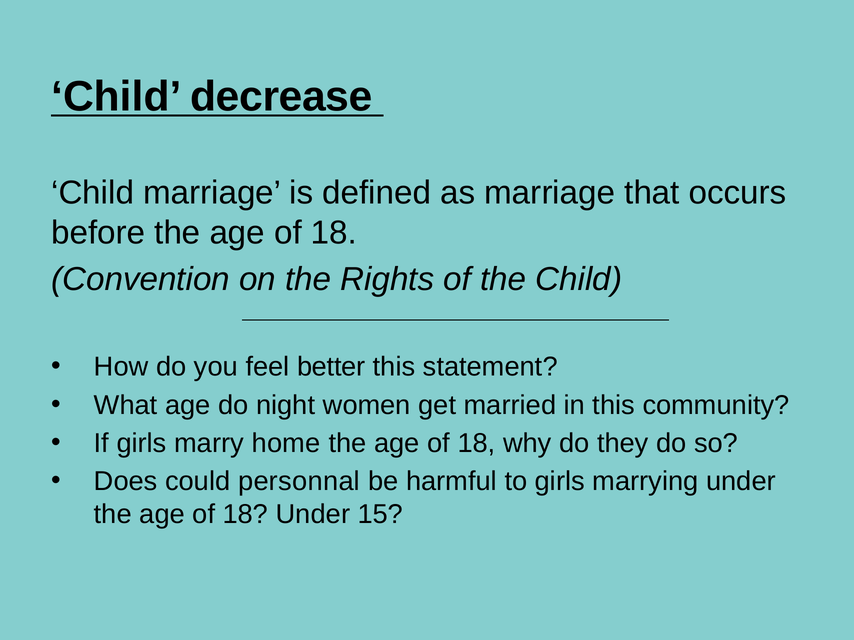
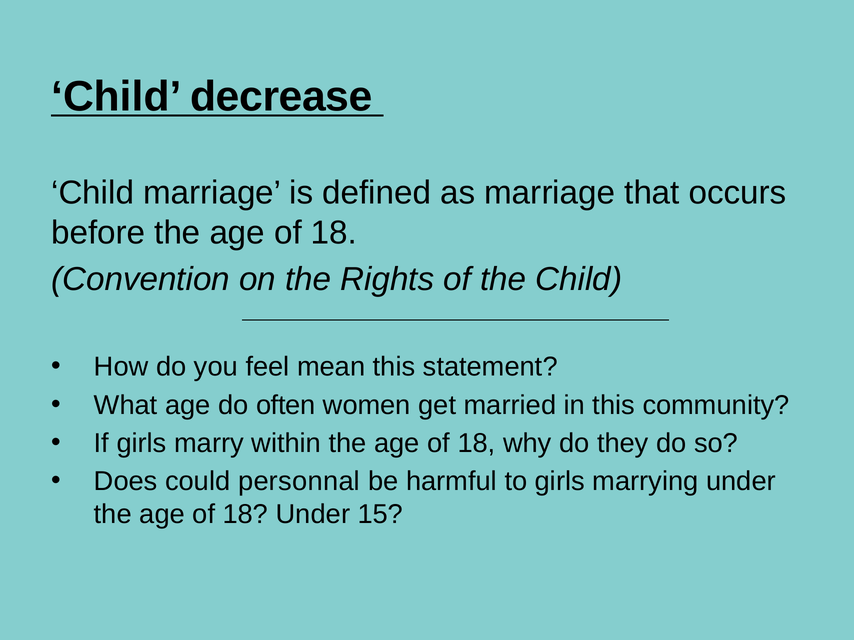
better: better -> mean (331, 367)
night: night -> often (286, 405)
home: home -> within (286, 444)
